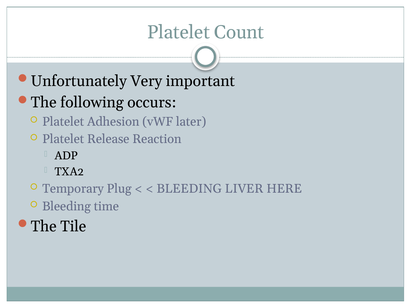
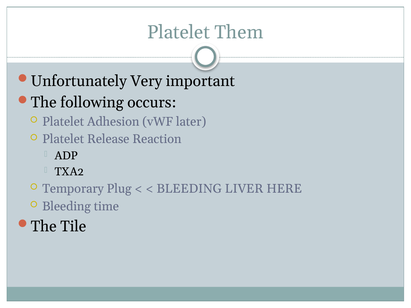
Count: Count -> Them (239, 32)
